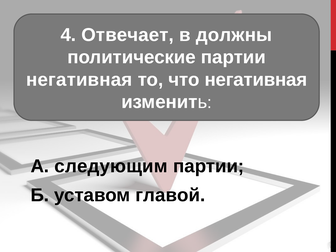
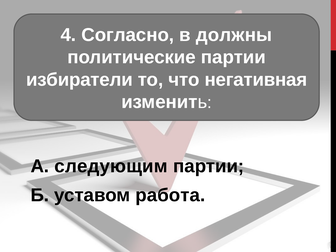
Отвечает: Отвечает -> Согласно (128, 35)
негативная: негативная -> избиратели (79, 80)
главой: главой -> работа (170, 195)
